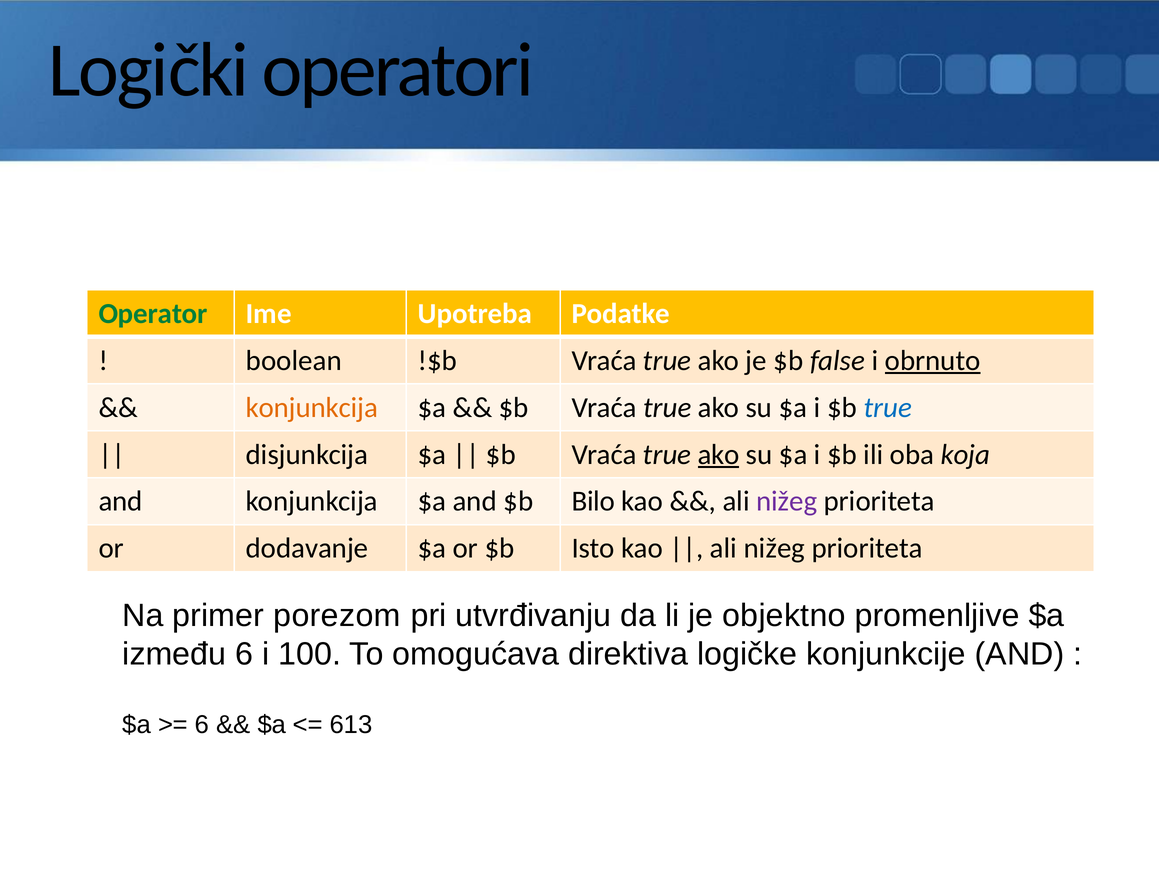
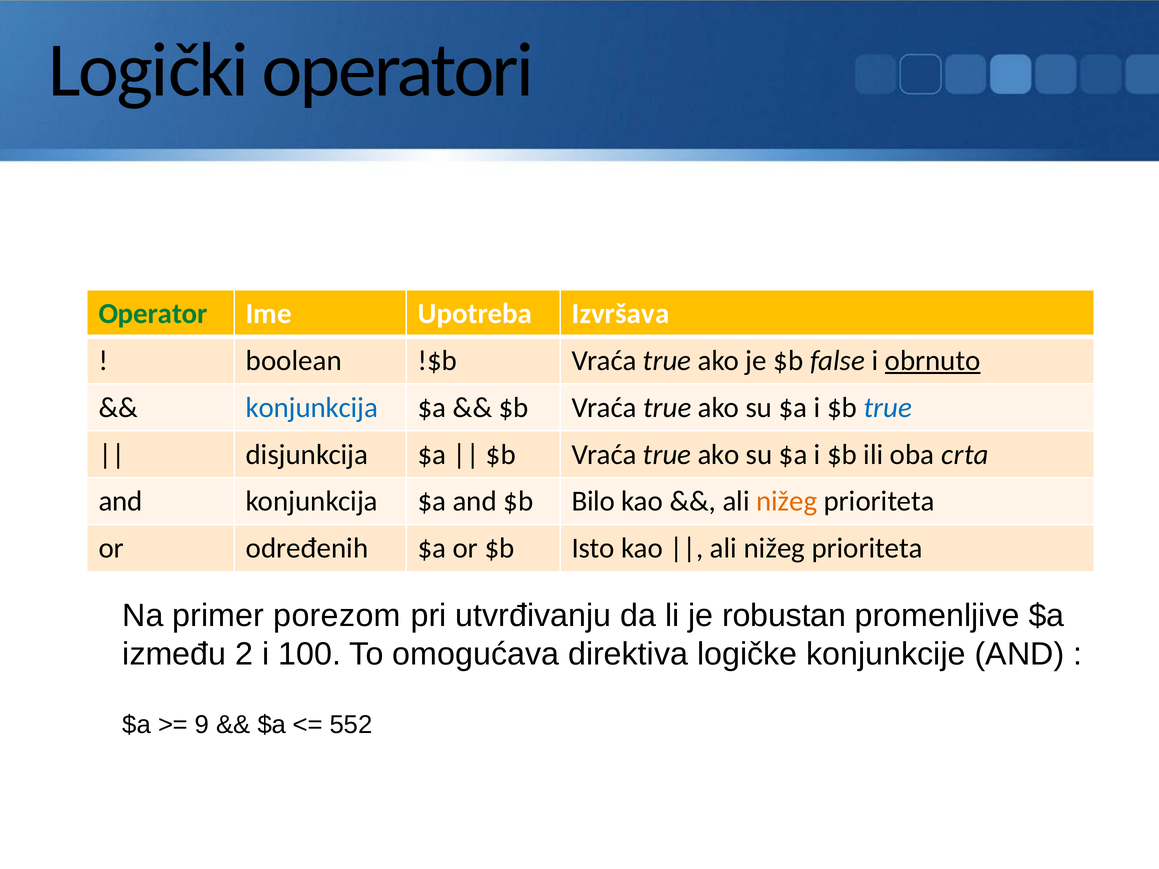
Podatke: Podatke -> Izvršava (621, 314)
konjunkcija colour: orange -> blue (312, 408)
ako underline: present -> none (719, 455)
koja: koja -> crta (965, 455)
nižeg colour: purple -> orange (787, 502)
dodavanje: dodavanje -> određenih (307, 549)
objektno: objektno -> robustan (784, 616)
između 6: 6 -> 2 (244, 654)
6: 6 -> 9 (202, 725)
613: 613 -> 552 (351, 725)
